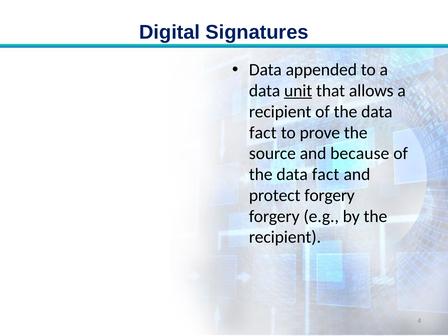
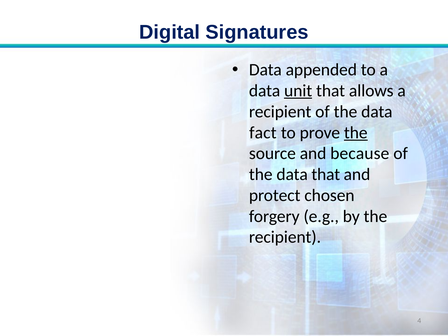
the underline: none -> present (356, 133)
fact: fact -> that (326, 174)
protect forgery: forgery -> chosen (329, 195)
